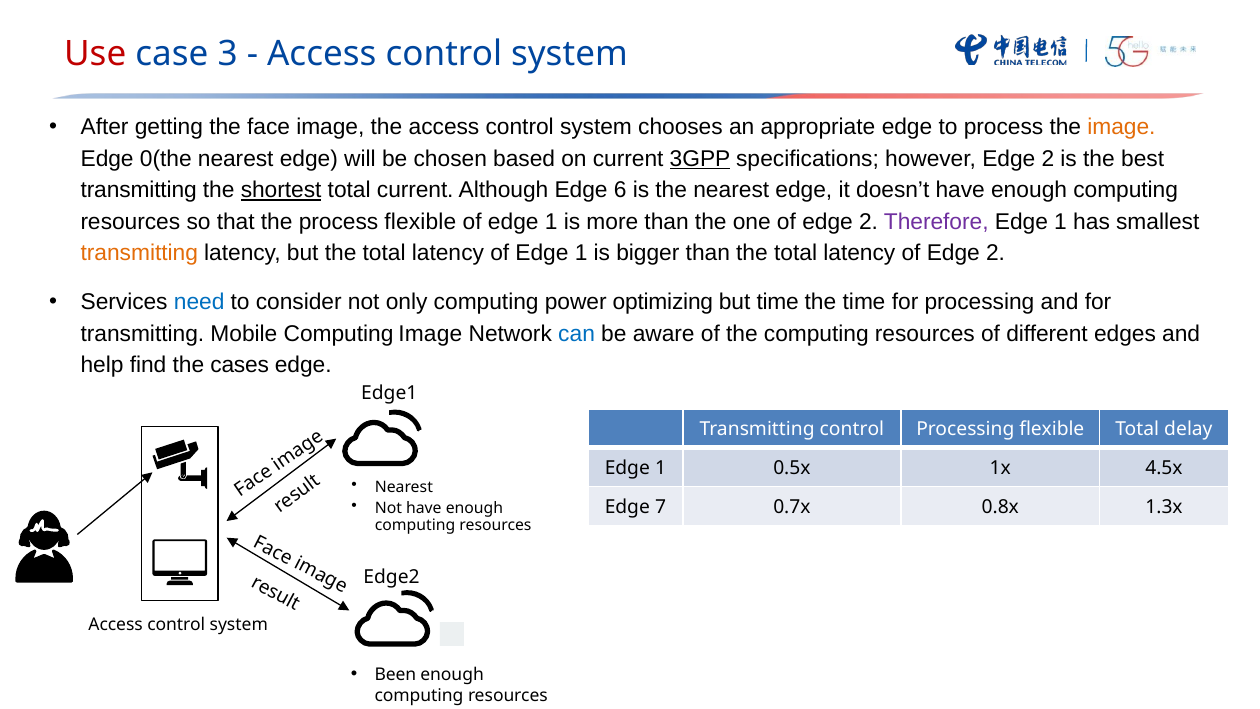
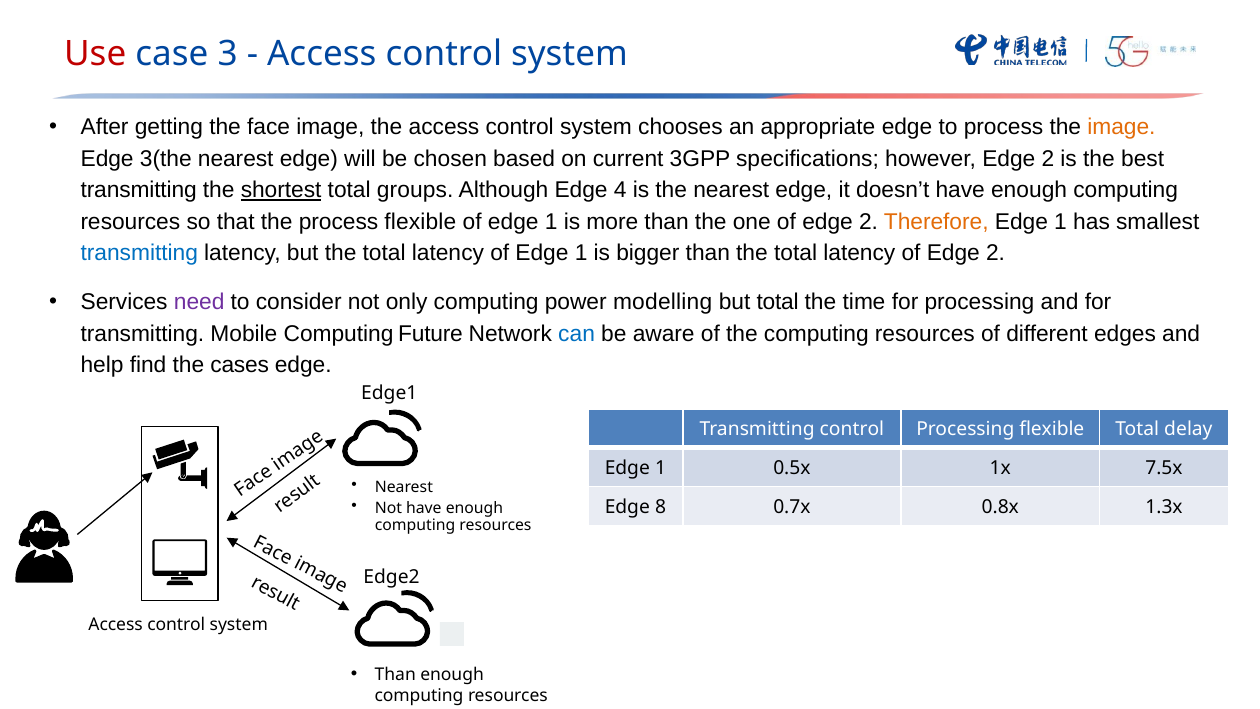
0(the: 0(the -> 3(the (166, 159)
3GPP underline: present -> none (700, 159)
total current: current -> groups (415, 190)
6: 6 -> 4 (620, 190)
Therefore colour: purple -> orange (936, 222)
transmitting colour: orange -> blue (139, 253)
need colour: blue -> purple (199, 302)
optimizing: optimizing -> modelling (663, 302)
but time: time -> total (778, 302)
Computing Image: Image -> Future (431, 334)
4.5x: 4.5x -> 7.5x (1164, 468)
7: 7 -> 8 (661, 507)
Been: Been -> Than (395, 674)
